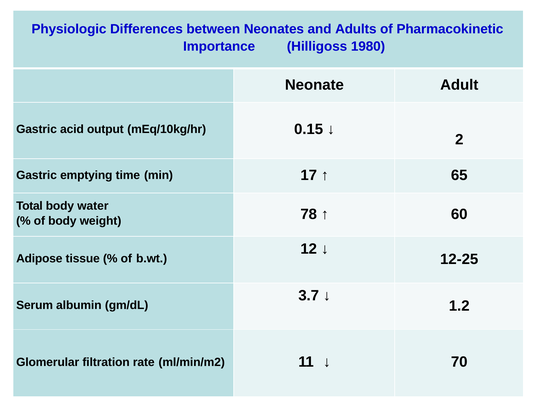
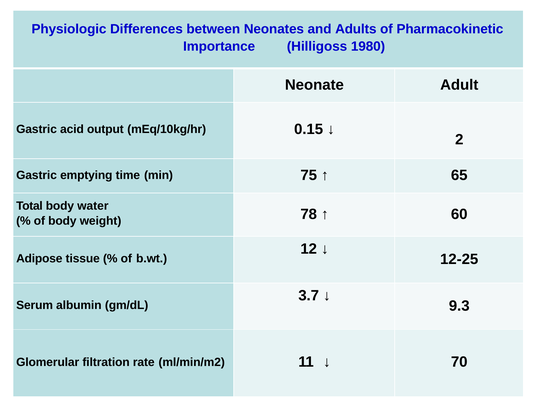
17: 17 -> 75 (309, 176)
1.2: 1.2 -> 9.3 (459, 306)
